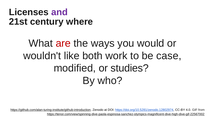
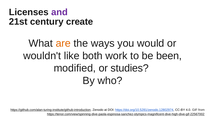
where: where -> create (80, 22)
are colour: red -> orange (63, 43)
case: case -> been (169, 56)
